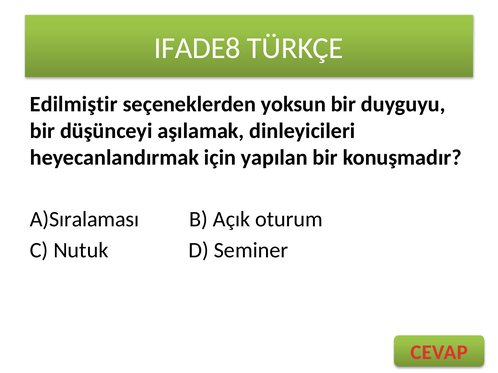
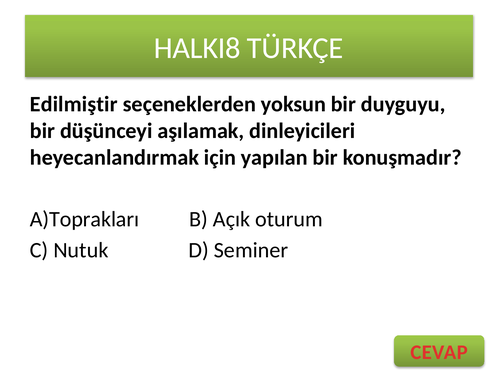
IFADE8: IFADE8 -> HALKI8 (197, 48)
A)Sıralaması: A)Sıralaması -> A)Toprakları (85, 220)
